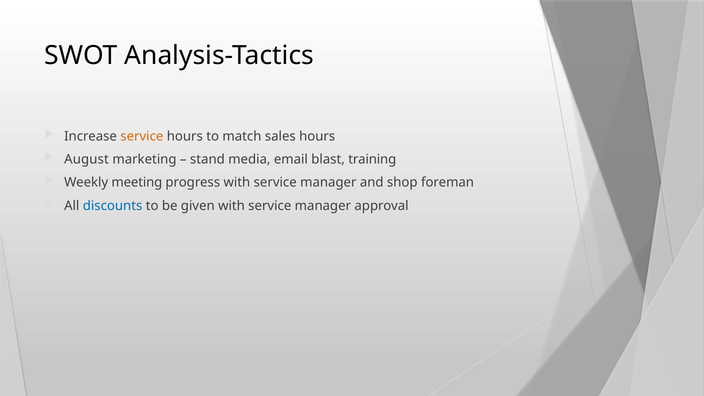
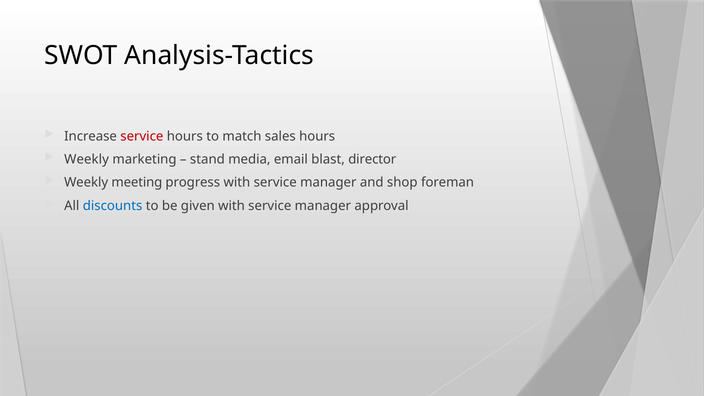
service colour: orange -> red (142, 136)
August: August -> Weekly (87, 159)
training: training -> director (372, 159)
